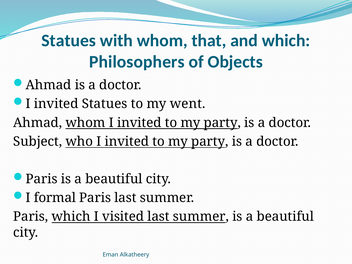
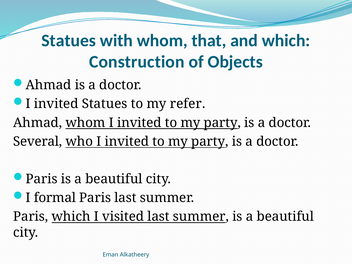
Philosophers: Philosophers -> Construction (137, 62)
went: went -> refer (188, 104)
Subject: Subject -> Several (38, 141)
